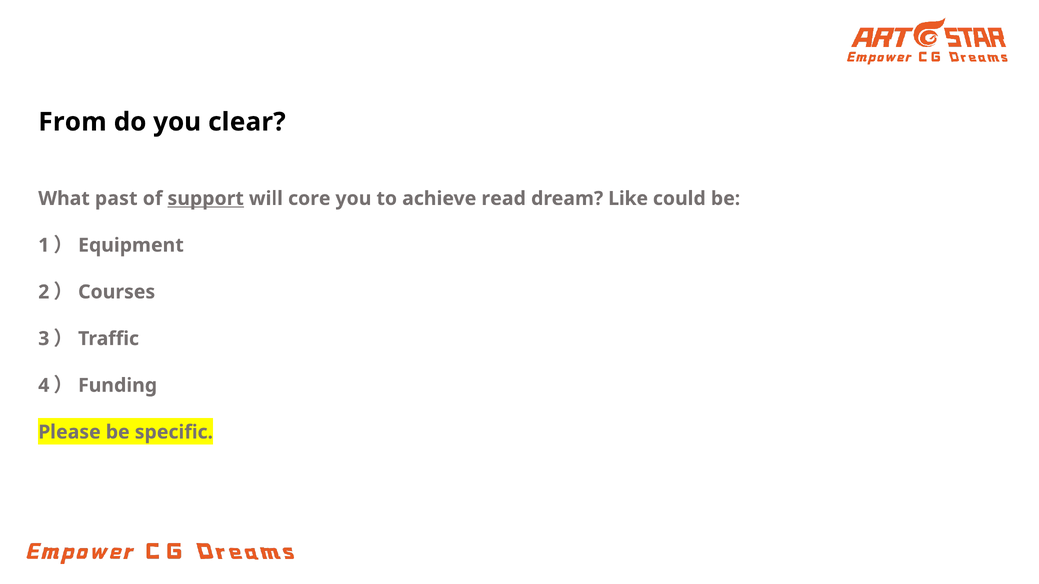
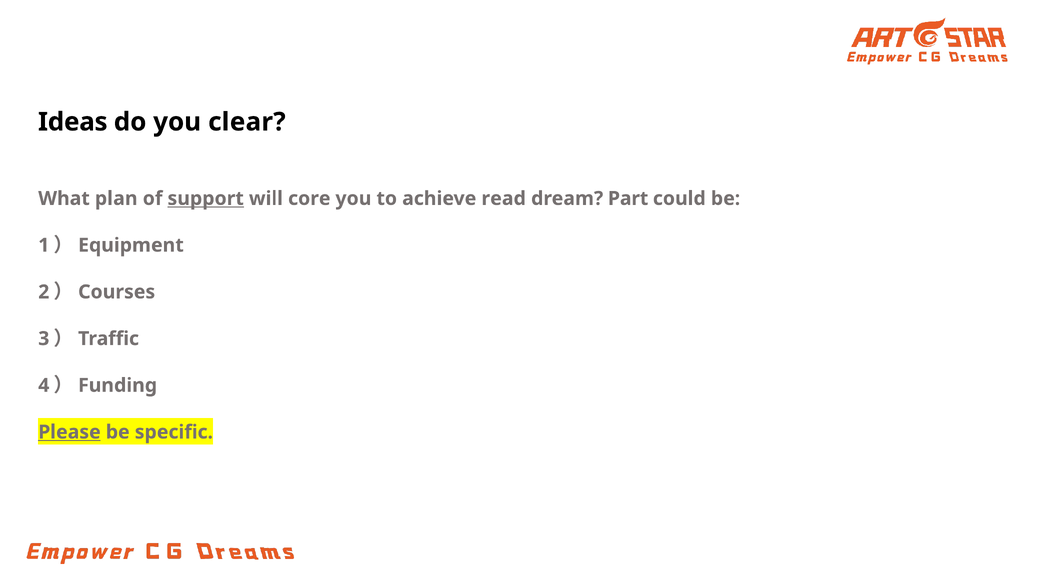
From: From -> Ideas (73, 122)
past: past -> plan (116, 199)
Like: Like -> Part (628, 199)
Please underline: none -> present (69, 432)
